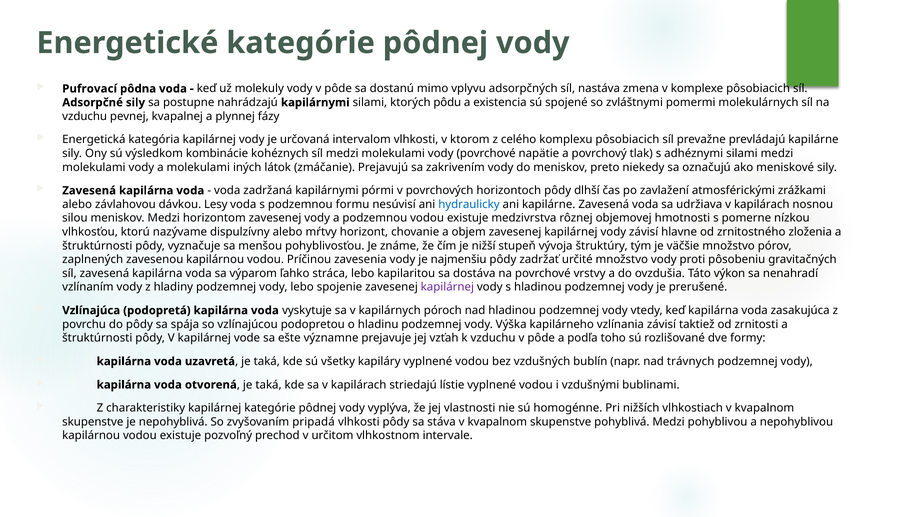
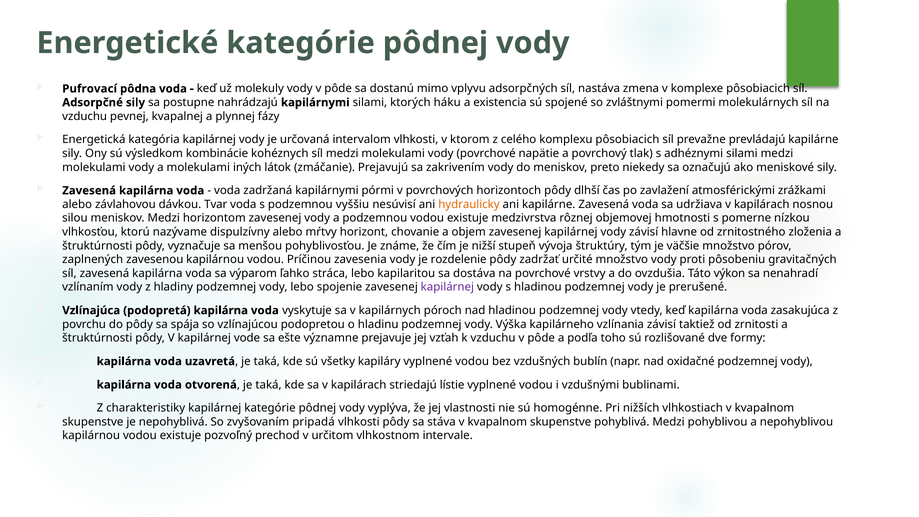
pôdu: pôdu -> háku (447, 102)
Lesy: Lesy -> Tvar (216, 204)
formu: formu -> vyššiu (353, 204)
hydraulicky colour: blue -> orange (469, 204)
najmenšiu: najmenšiu -> rozdelenie (459, 259)
trávnych: trávnych -> oxidačné (691, 361)
